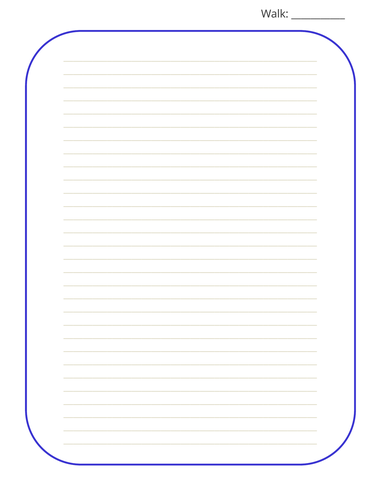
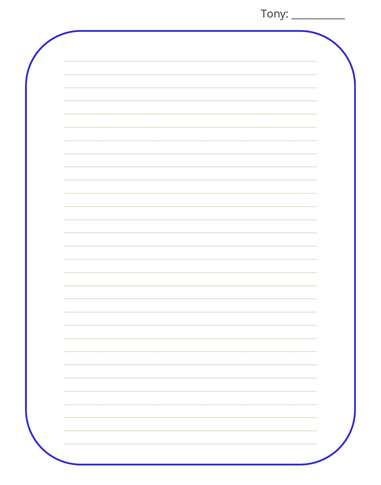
Walk: Walk -> Tony (275, 14)
